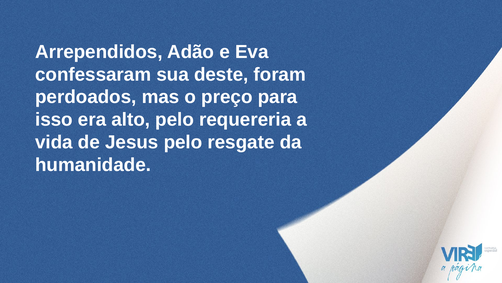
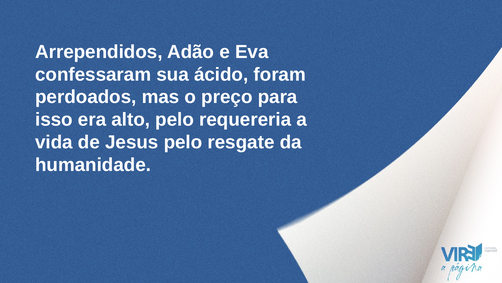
deste: deste -> ácido (221, 74)
